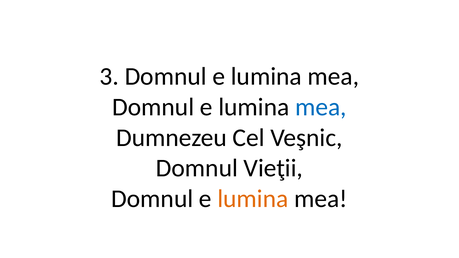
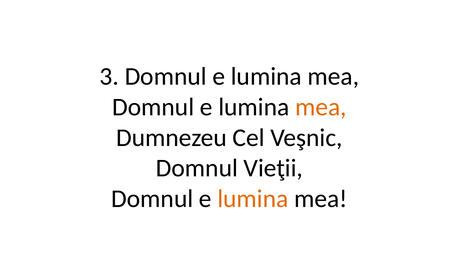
mea colour: blue -> orange (321, 107)
